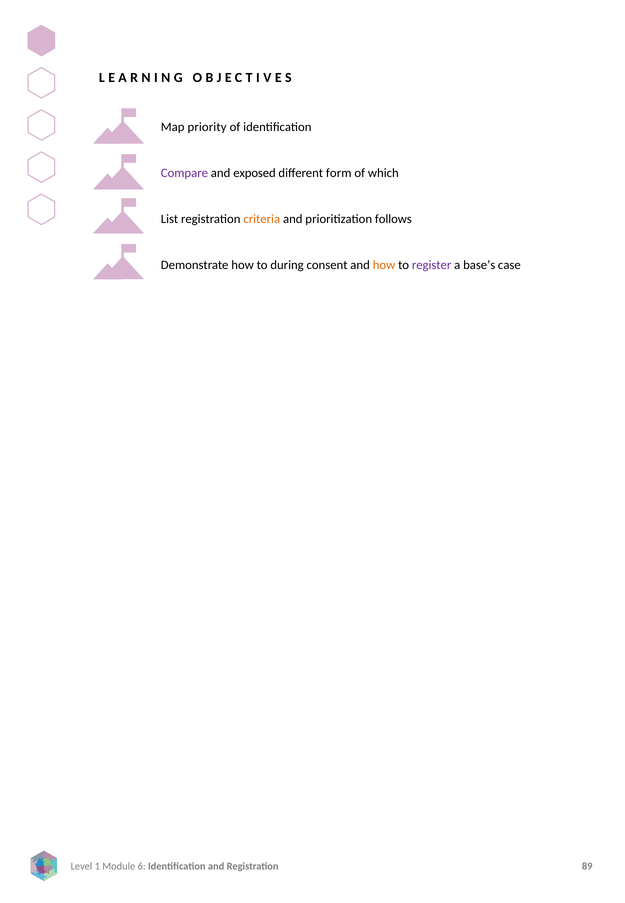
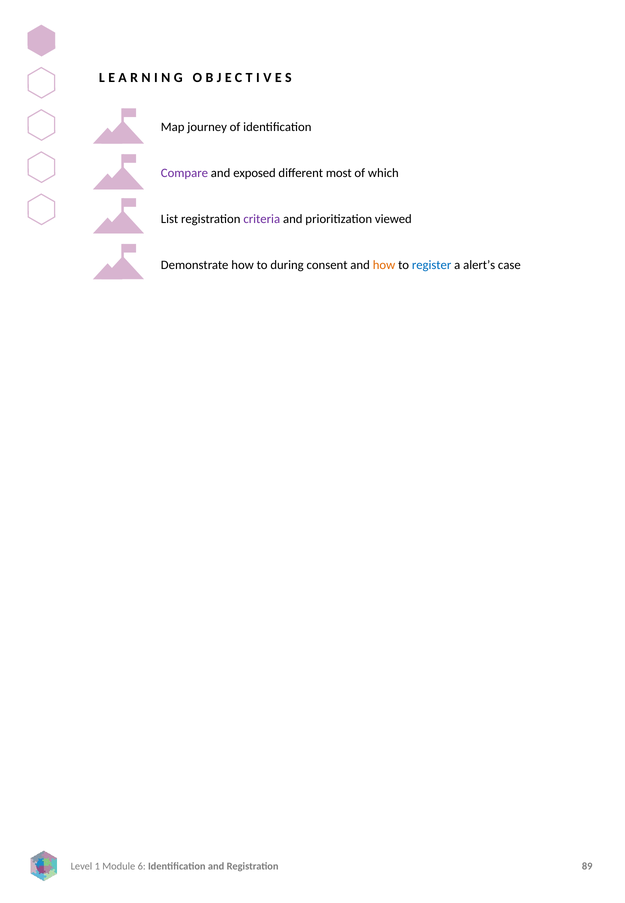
priority: priority -> journey (207, 127)
form: form -> most (339, 173)
criteria colour: orange -> purple (262, 219)
follows: follows -> viewed (393, 219)
register colour: purple -> blue (432, 265)
base’s: base’s -> alert’s (479, 265)
